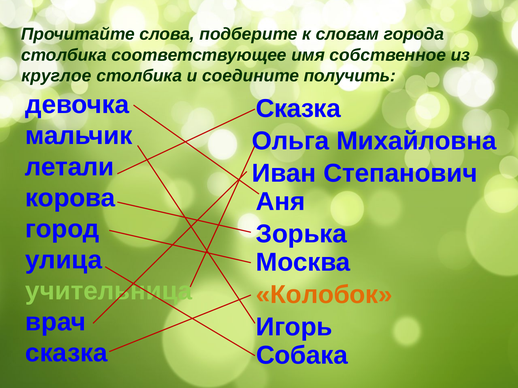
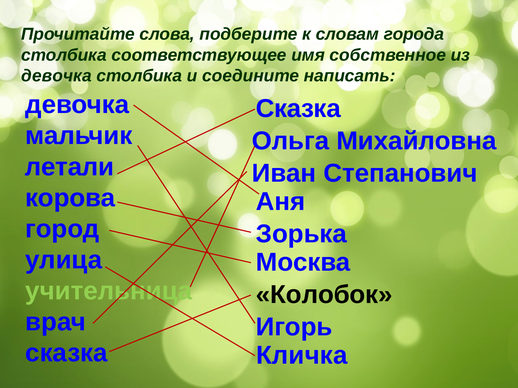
круглое: круглое -> девочка (56, 76)
получить: получить -> написать (350, 76)
Колобок colour: orange -> black (324, 295)
Собака: Собака -> Кличка (302, 356)
